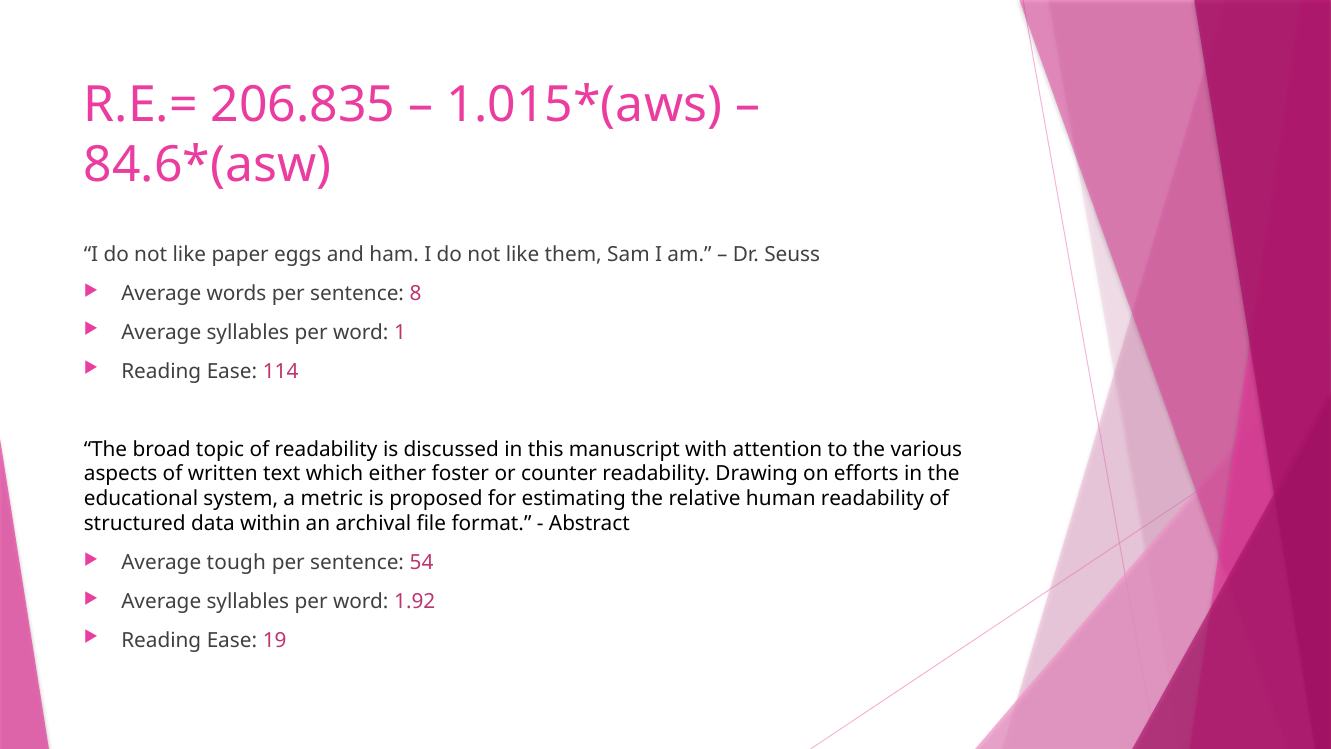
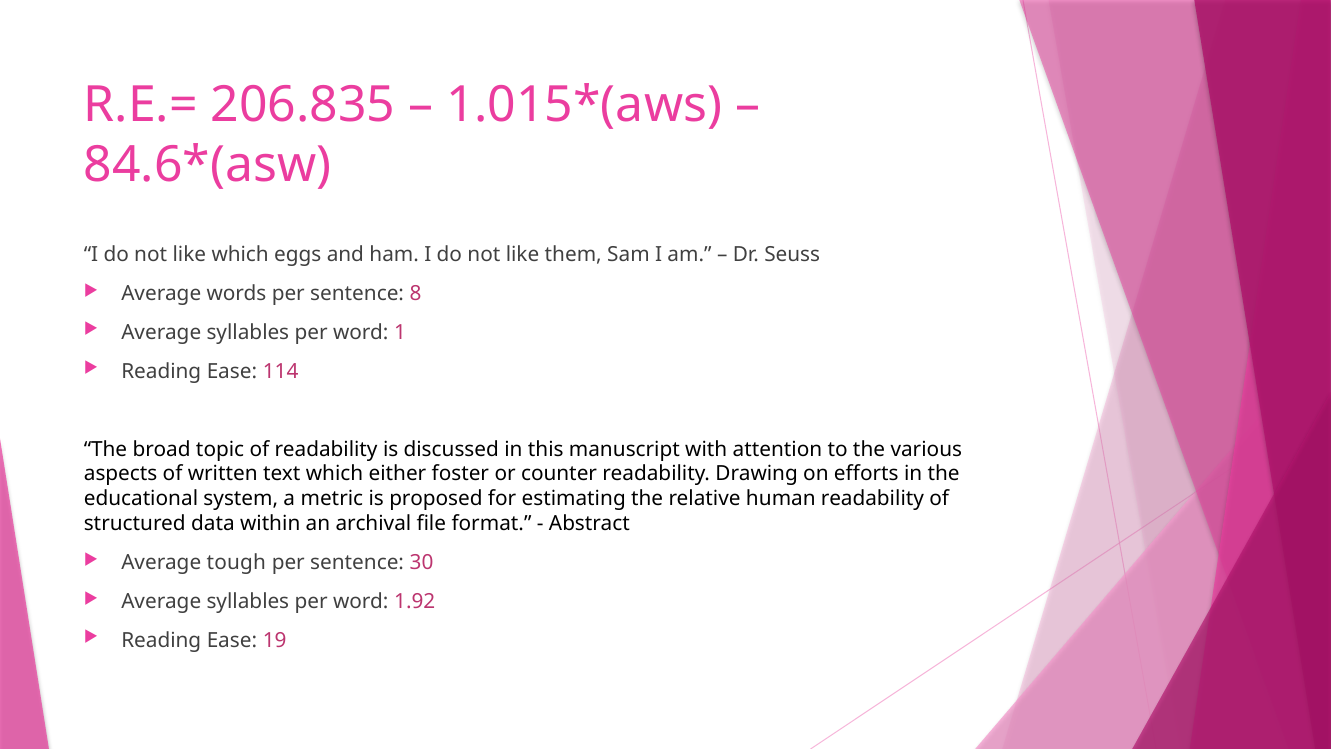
like paper: paper -> which (240, 255)
54: 54 -> 30 (422, 563)
